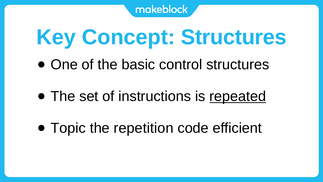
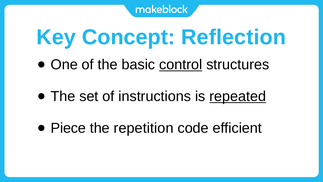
Concept Structures: Structures -> Reflection (234, 37)
control underline: none -> present (181, 65)
Topic: Topic -> Piece (68, 128)
